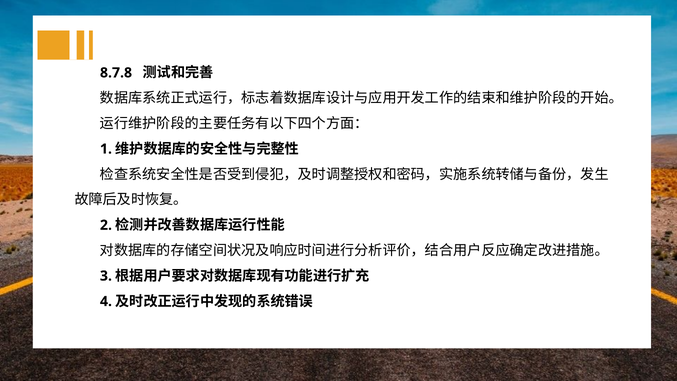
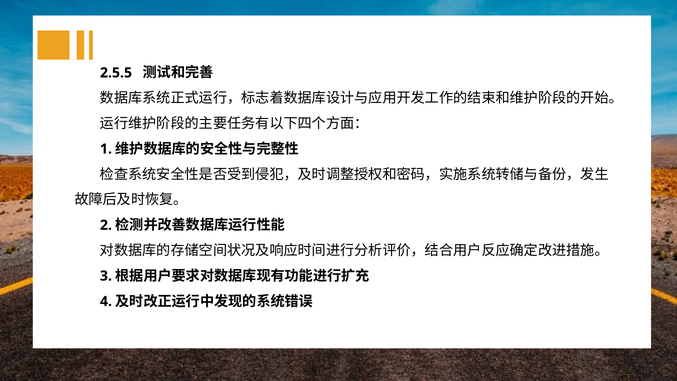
8.7.8: 8.7.8 -> 2.5.5 (116, 73)
